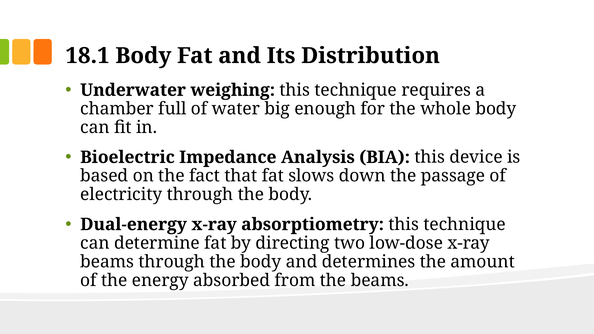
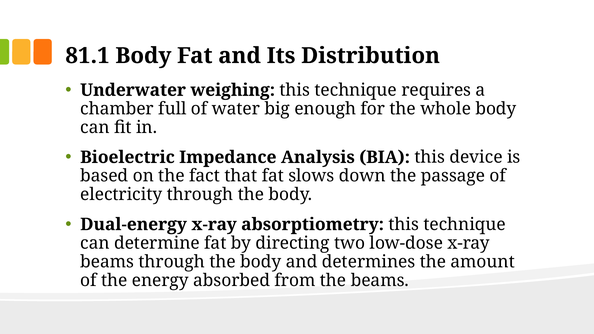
18.1: 18.1 -> 81.1 (88, 56)
